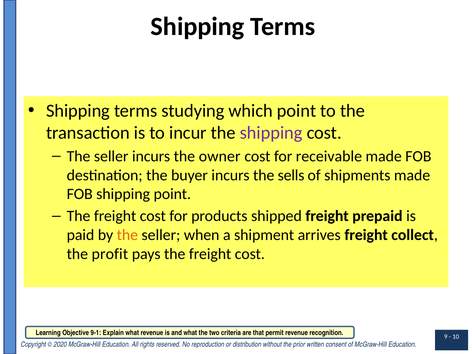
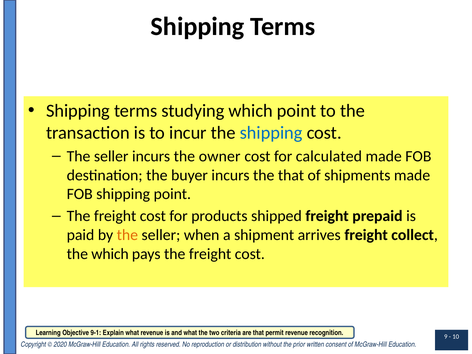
shipping colour: purple -> blue (271, 133)
receivable: receivable -> calculated (329, 156)
the sells: sells -> that (291, 175)
the profit: profit -> which (110, 254)
